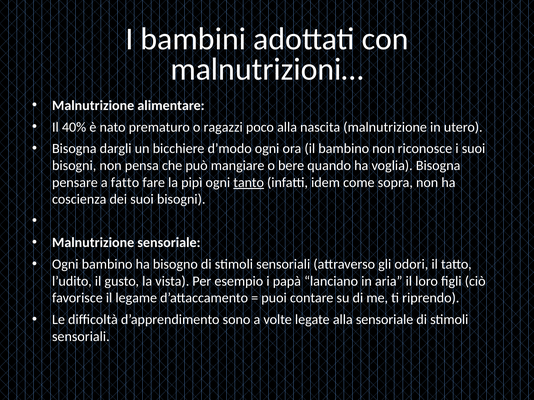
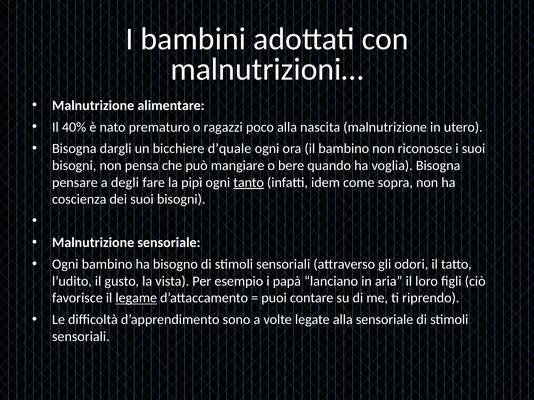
d’modo: d’modo -> d’quale (230, 149)
fatto: fatto -> degli (125, 183)
legame underline: none -> present (136, 298)
